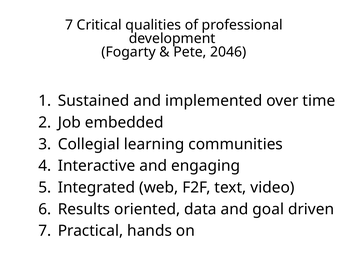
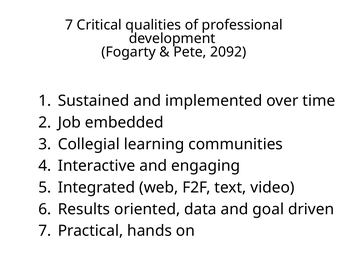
2046: 2046 -> 2092 (228, 52)
